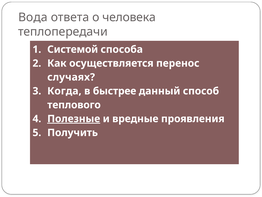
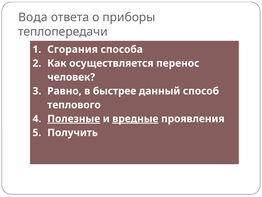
человека: человека -> приборы (129, 17)
Системой: Системой -> Сгорания (73, 49)
случаях: случаях -> человек (71, 77)
Когда: Когда -> Равно (64, 91)
вредные underline: none -> present (135, 119)
